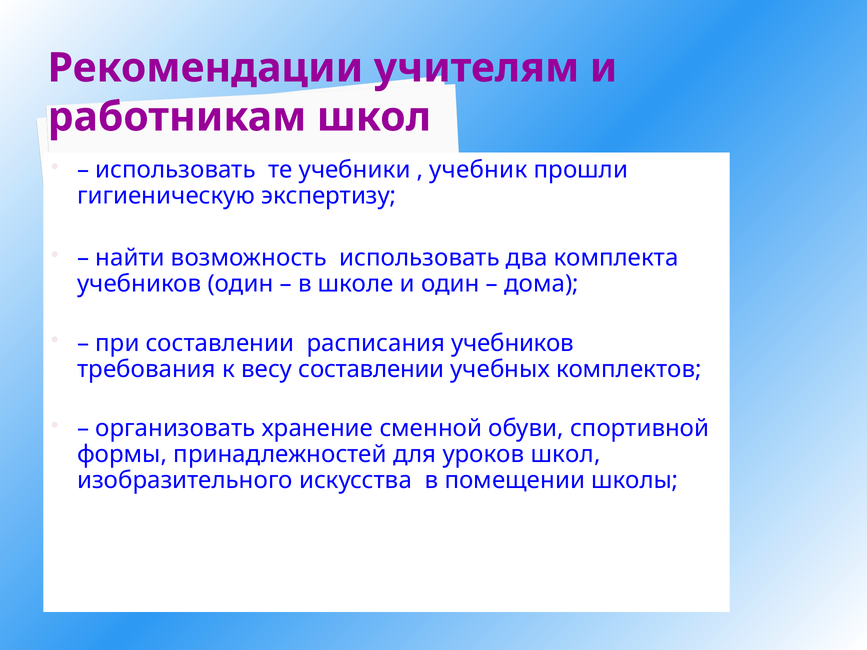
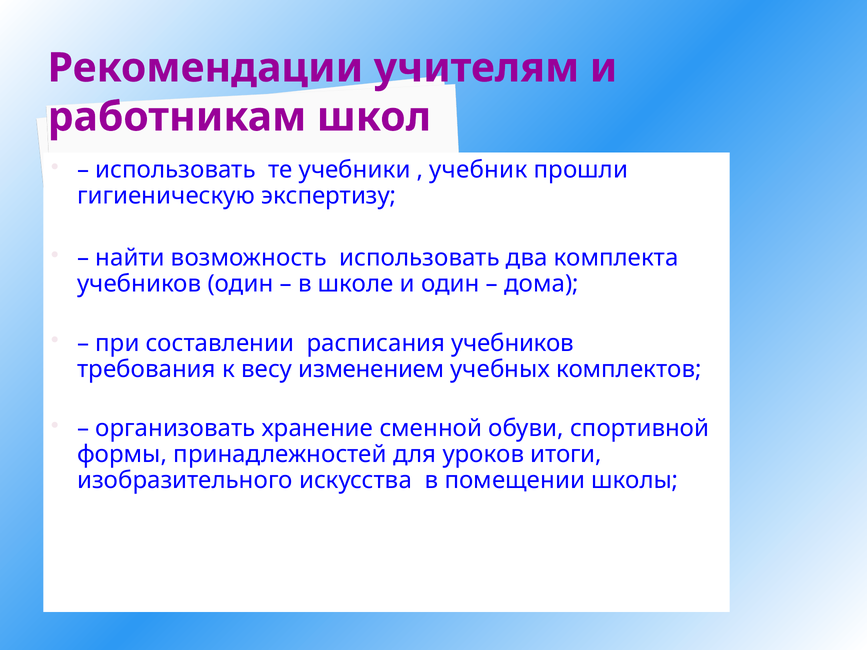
весу составлении: составлении -> изменением (371, 369)
уроков школ: школ -> итоги (566, 454)
